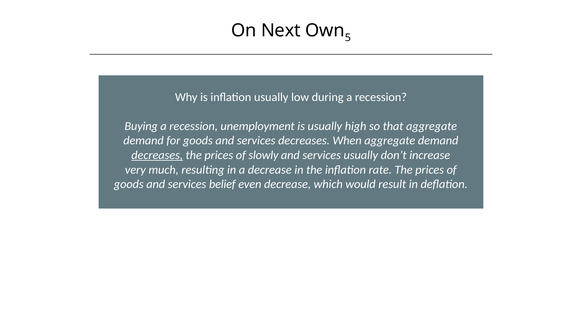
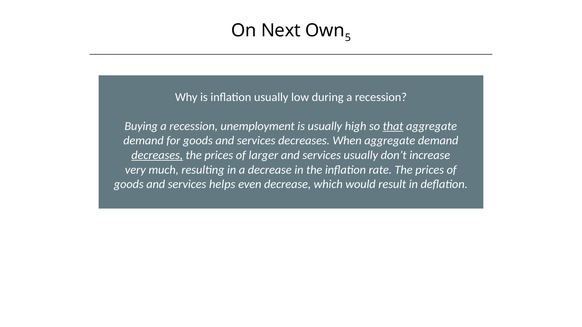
that underline: none -> present (393, 126)
slowly: slowly -> larger (263, 155)
belief: belief -> helps (222, 184)
